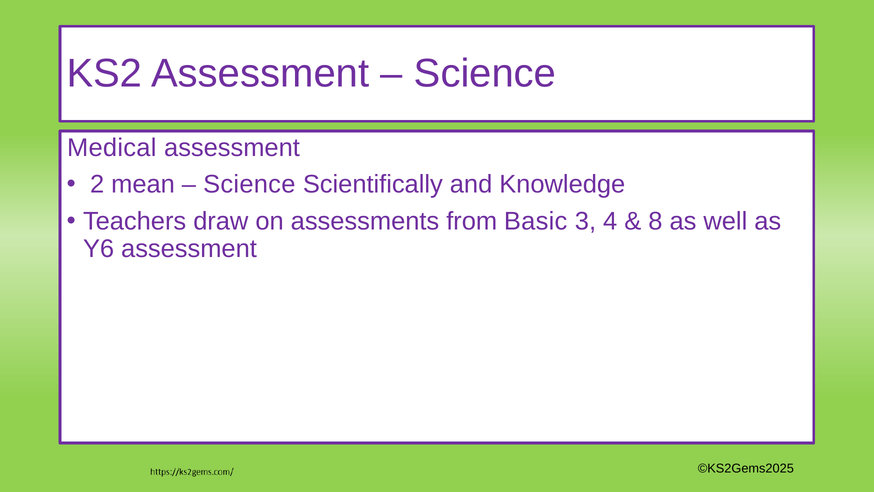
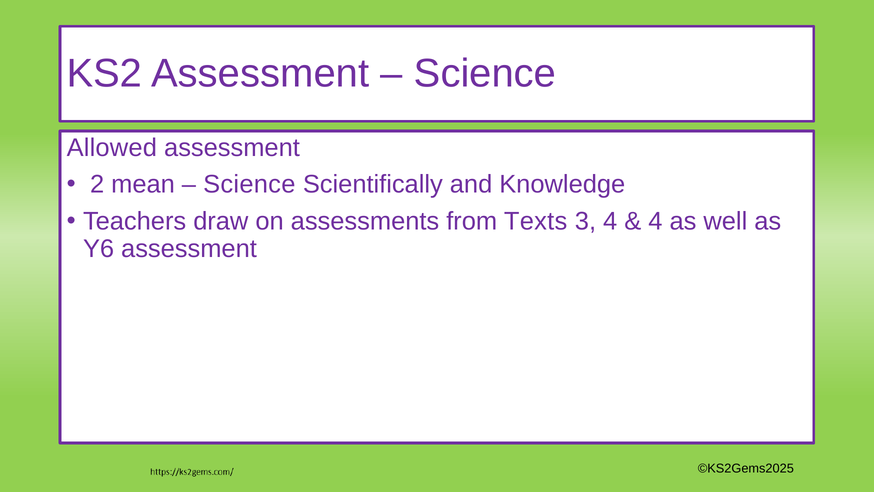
Medical: Medical -> Allowed (112, 148)
Basic: Basic -> Texts (536, 221)
8: 8 -> 4 (655, 221)
